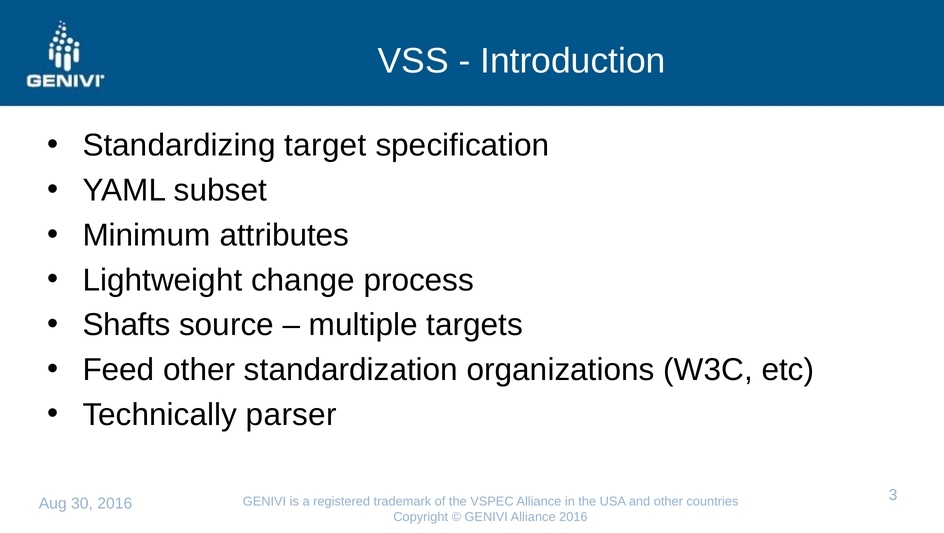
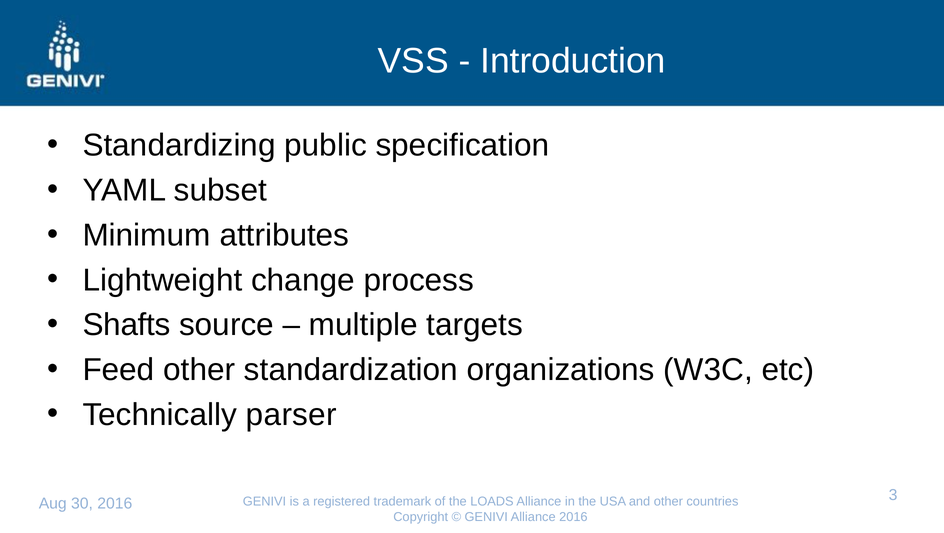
target: target -> public (326, 145)
VSPEC: VSPEC -> LOADS (492, 501)
